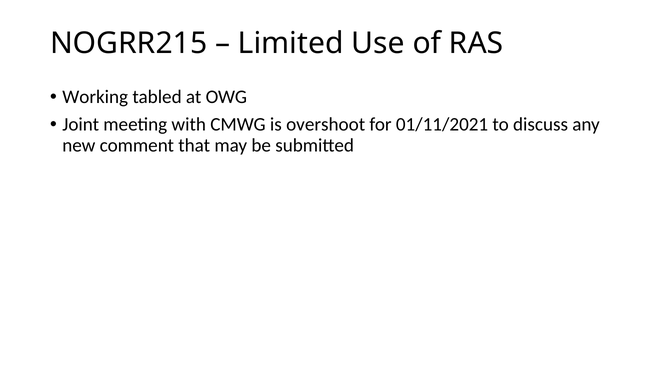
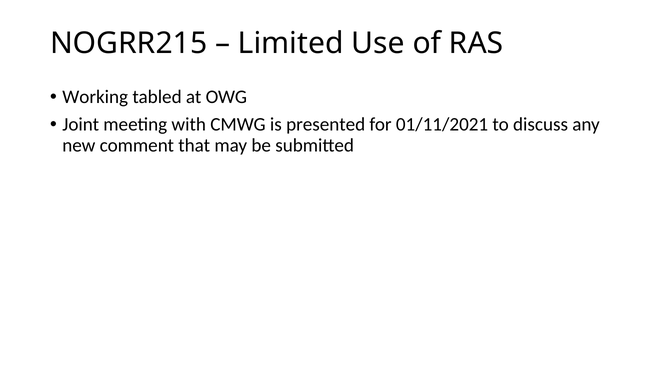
overshoot: overshoot -> presented (326, 125)
